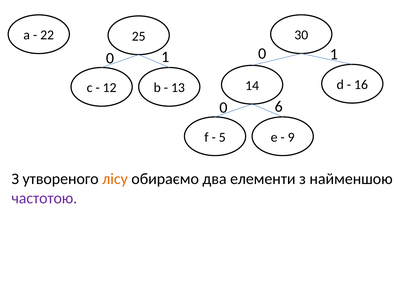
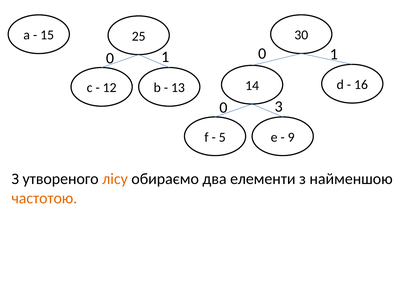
22: 22 -> 15 (47, 35)
6: 6 -> 3 (279, 106)
частотою colour: purple -> orange (44, 198)
